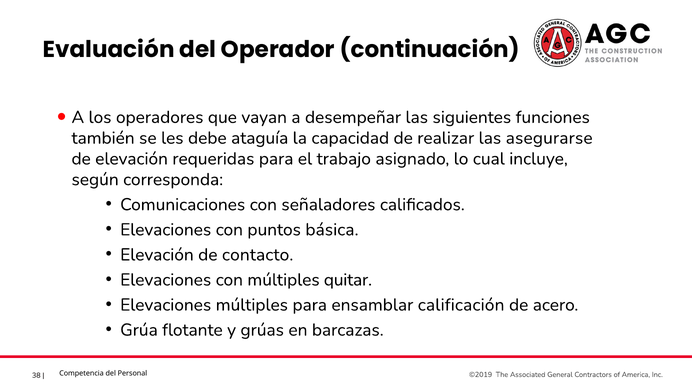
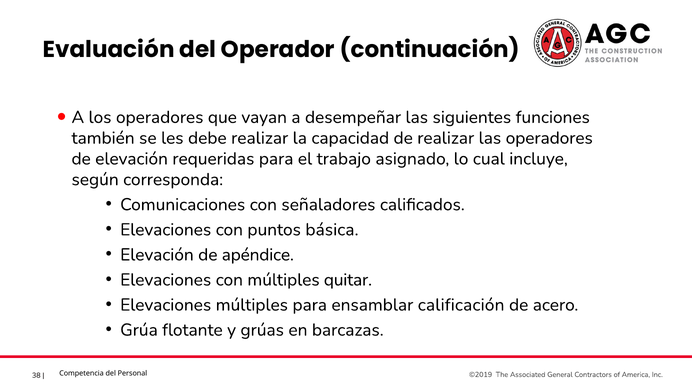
debe ataguía: ataguía -> realizar (260, 138)
las asegurarse: asegurarse -> operadores (549, 138)
contacto: contacto -> apéndice (258, 255)
